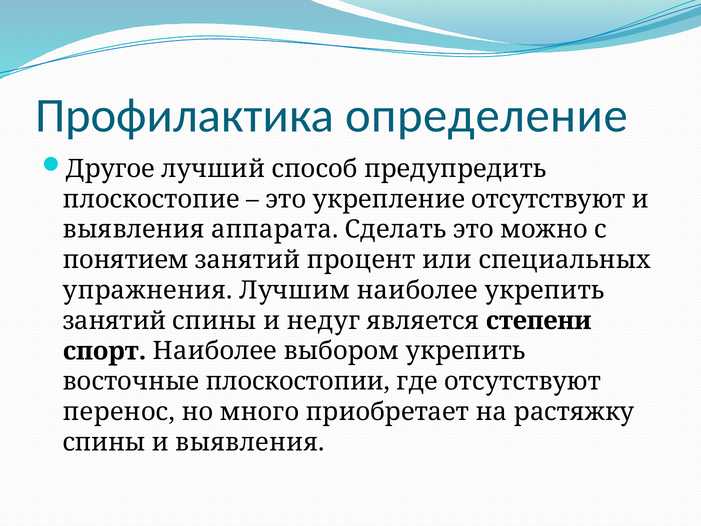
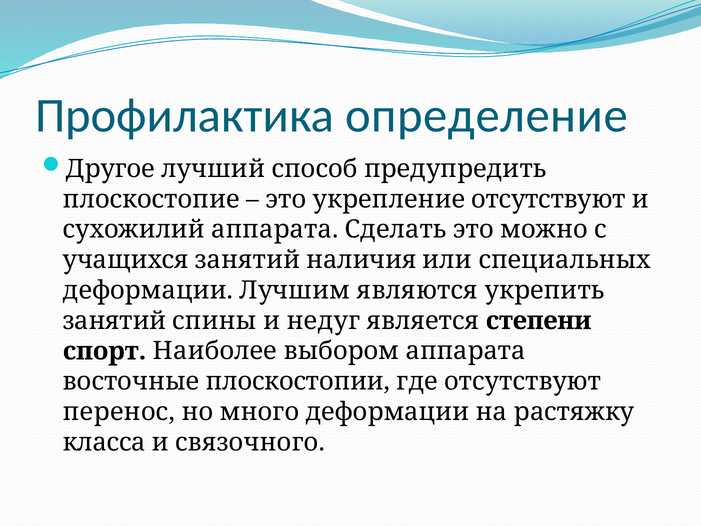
выявления: выявления -> сухожилий (134, 229)
понятием: понятием -> учащихся (126, 260)
процент: процент -> наличия (361, 260)
упражнения: упражнения -> деформации (148, 290)
Лучшим наиболее: наиболее -> являются (417, 290)
выбором укрепить: укрепить -> аппарата (466, 351)
много приобретает: приобретает -> деформации (388, 412)
спины: спины -> класса (104, 442)
выявления: выявления -> связочного (250, 442)
